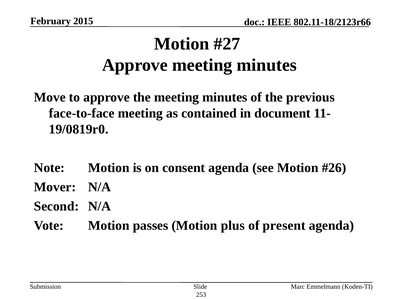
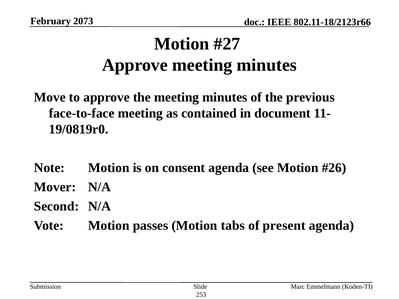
2015: 2015 -> 2073 (83, 21)
plus: plus -> tabs (233, 226)
